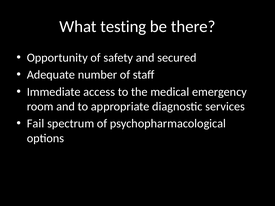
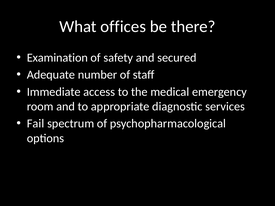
testing: testing -> offices (123, 27)
Opportunity: Opportunity -> Examination (57, 58)
